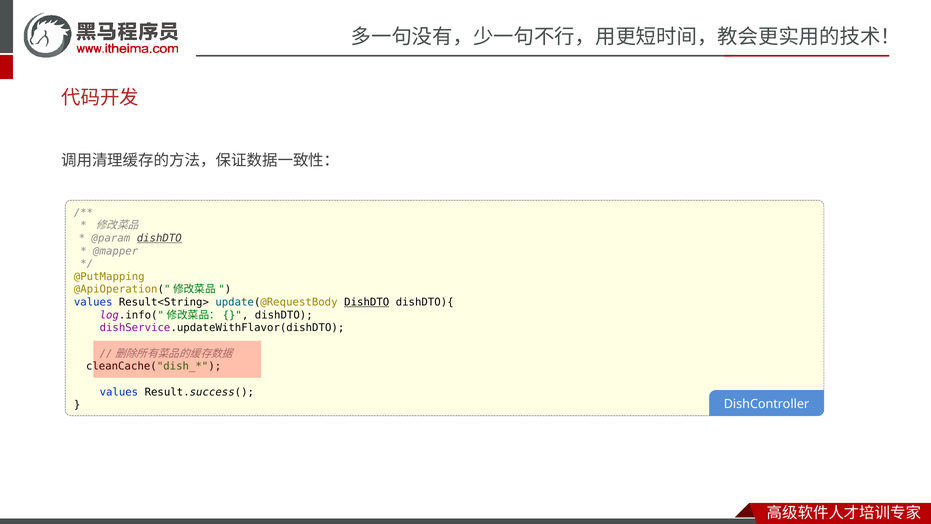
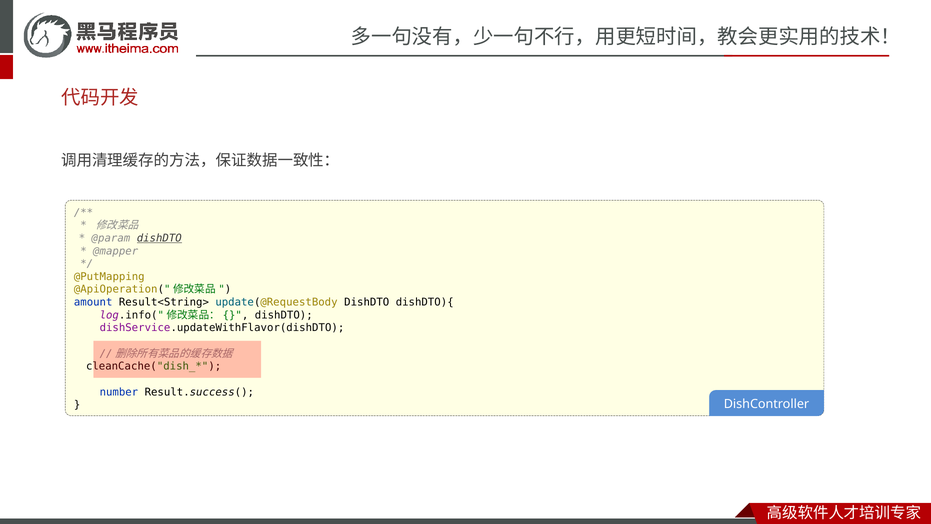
values: values -> amount (93, 302)
DishDTO underline: present -> none (367, 302)
values: values -> number (119, 392)
